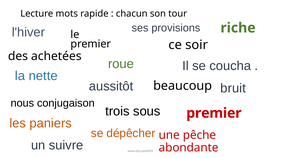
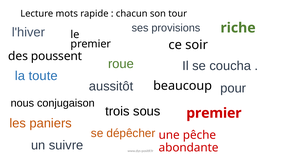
achetées: achetées -> poussent (56, 56)
nette: nette -> toute (43, 76)
bruit: bruit -> pour (233, 88)
